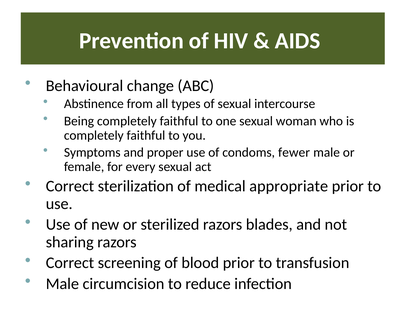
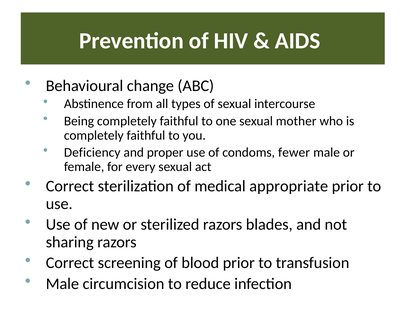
woman: woman -> mother (296, 121)
Symptoms: Symptoms -> Deficiency (92, 152)
